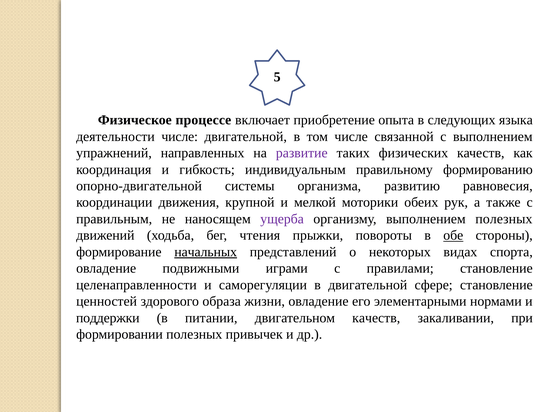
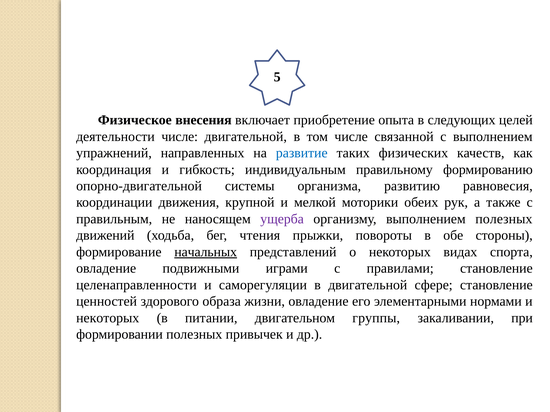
процессе: процессе -> внесения (204, 120)
языка: языка -> целей (516, 120)
развитие colour: purple -> blue (302, 153)
обе underline: present -> none (453, 236)
поддержки: поддержки -> некоторых (108, 318)
двигательном качеств: качеств -> группы (376, 318)
